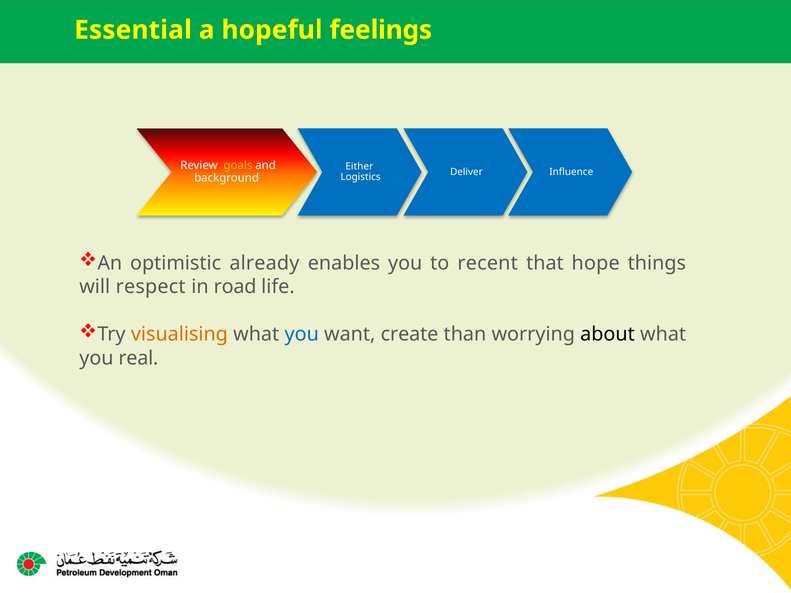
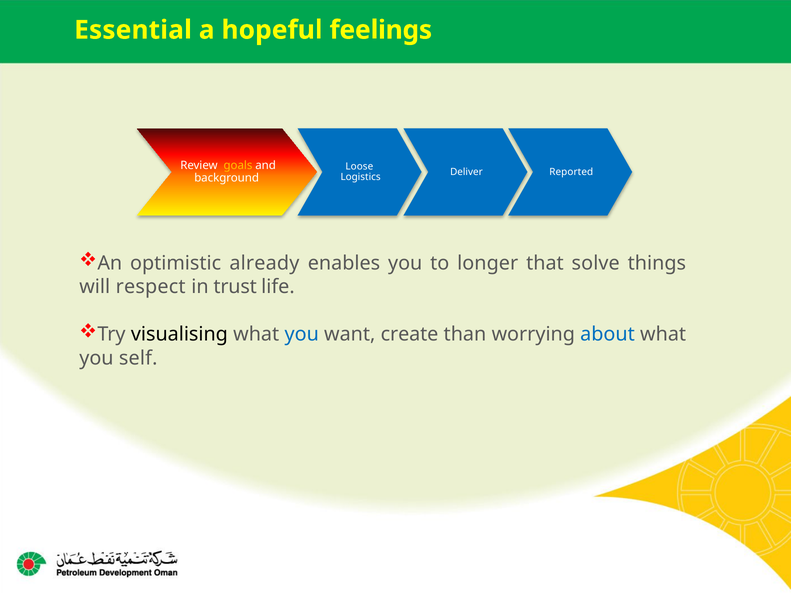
Either: Either -> Loose (359, 167)
Influence: Influence -> Reported (571, 172)
recent: recent -> longer (488, 263)
hope: hope -> solve (596, 263)
road: road -> trust (235, 287)
visualising colour: orange -> black (179, 335)
about colour: black -> blue (608, 335)
real: real -> self (138, 358)
